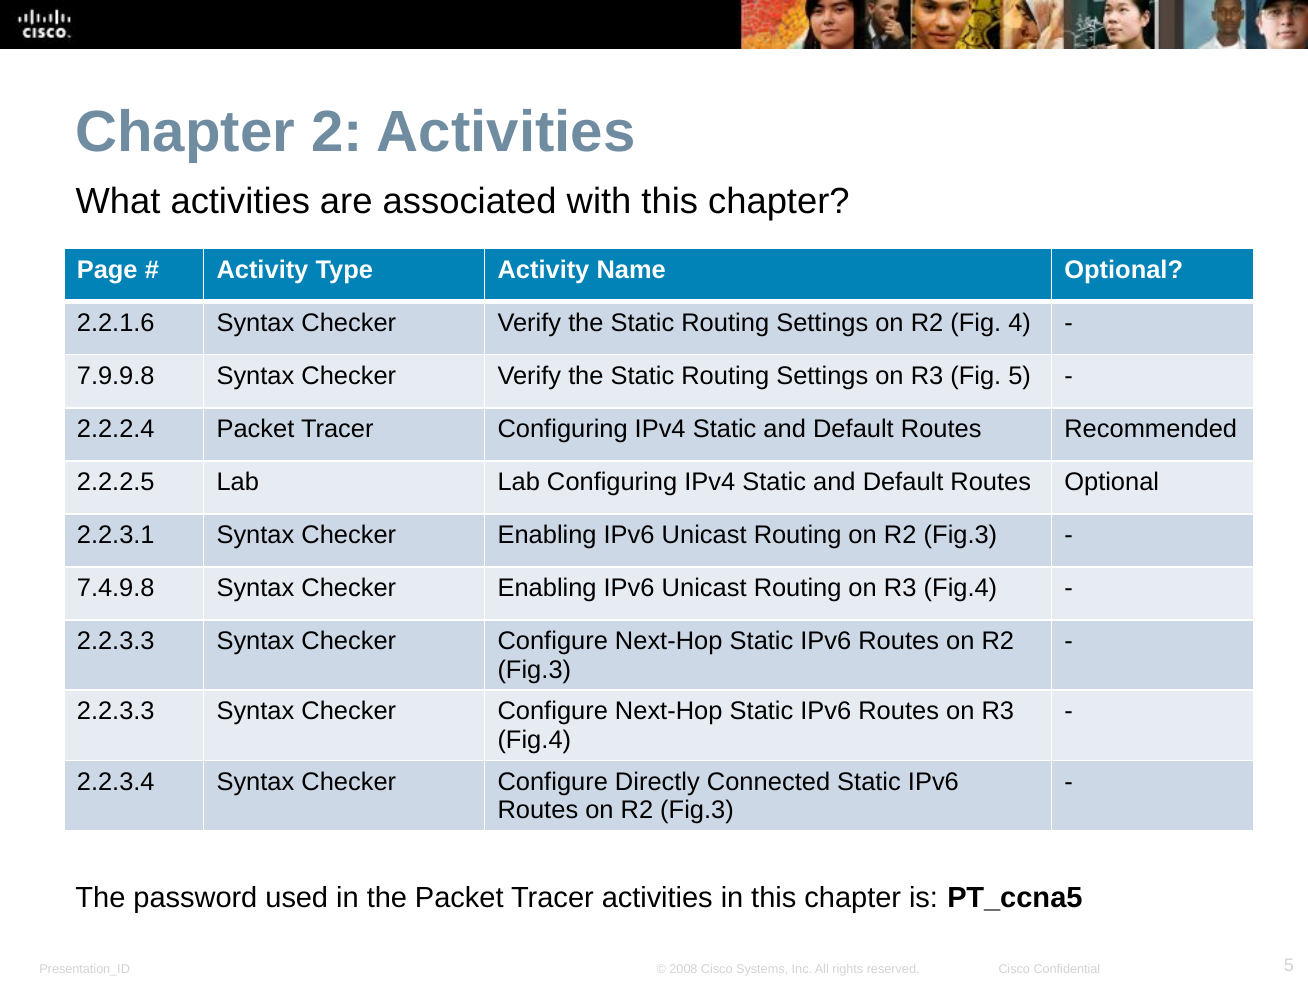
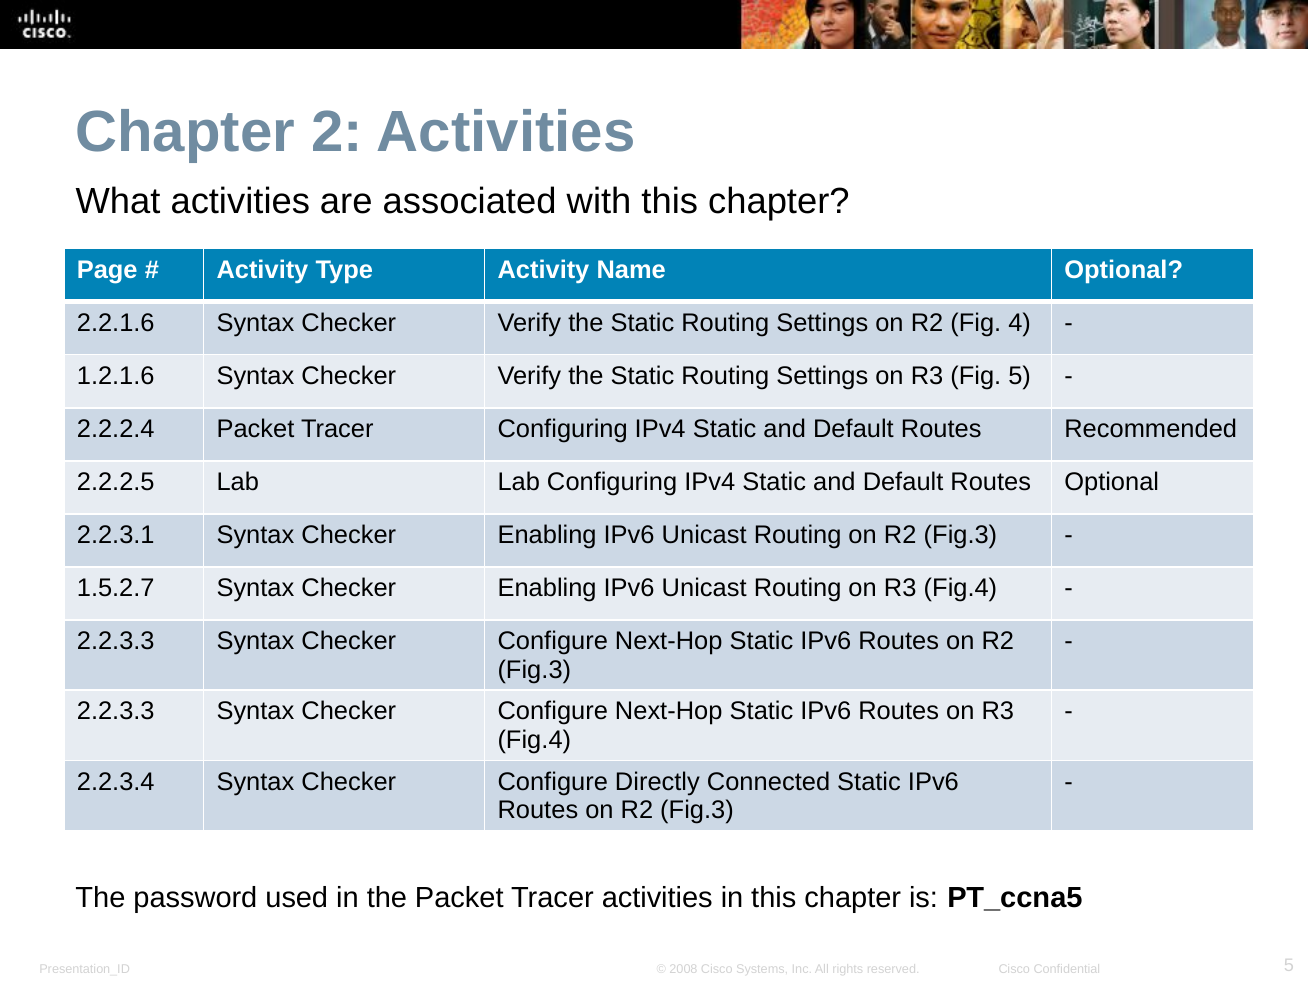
7.9.9.8: 7.9.9.8 -> 1.2.1.6 (116, 376)
7.4.9.8: 7.4.9.8 -> 1.5.2.7 (116, 588)
